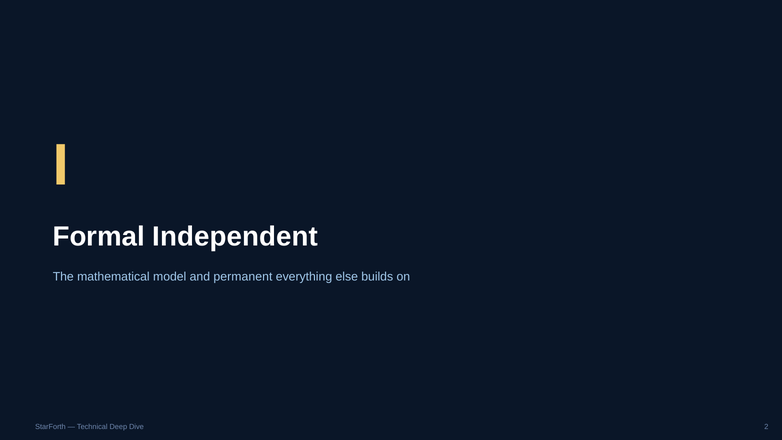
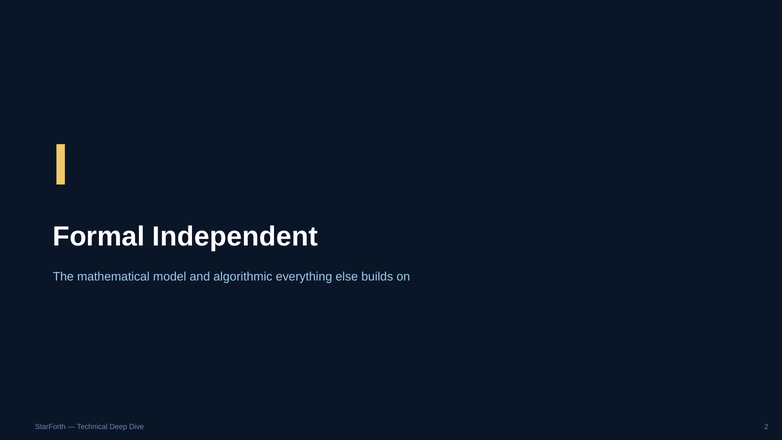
permanent: permanent -> algorithmic (243, 276)
